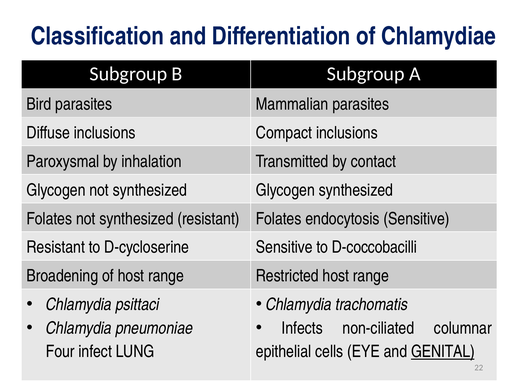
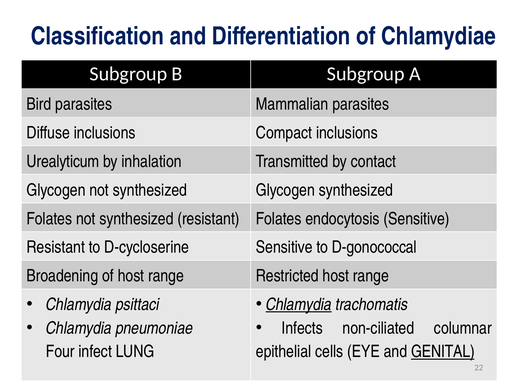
Paroxysmal: Paroxysmal -> Urealyticum (63, 162)
D-coccobacilli: D-coccobacilli -> D-gonococcal (374, 248)
Chlamydia underline: none -> present (299, 305)
